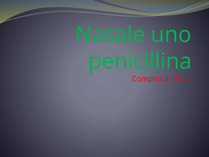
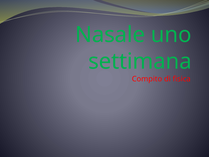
penicillina: penicillina -> settimana (140, 61)
